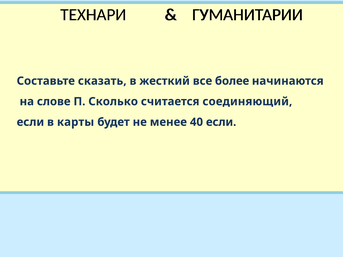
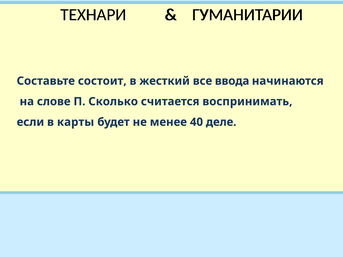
сказать: сказать -> состоит (102, 81)
более: более -> ввода (232, 81)
соединяющий: соединяющий -> воспринимать (247, 102)
40 если: если -> деле (221, 122)
